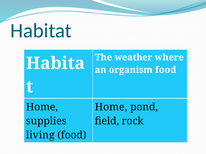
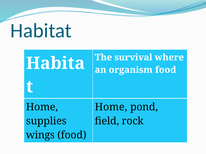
weather: weather -> survival (133, 58)
living: living -> wings (40, 135)
